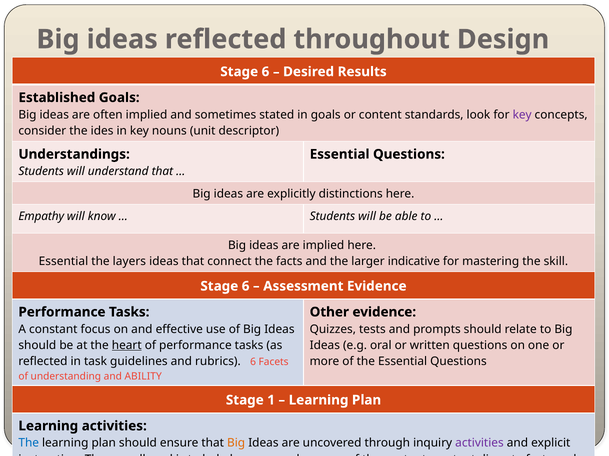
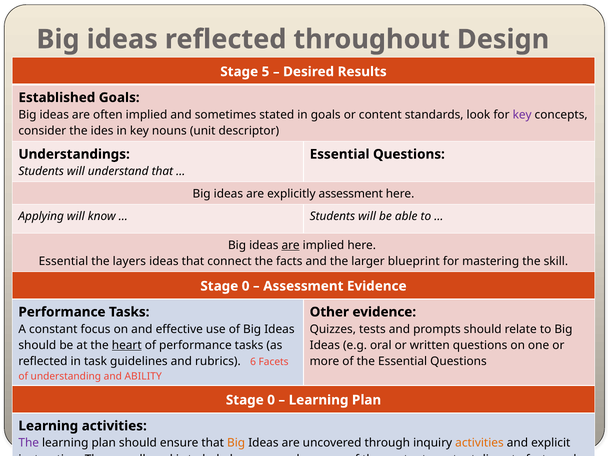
6: 6 -> 5 (265, 72)
explicitly distinctions: distinctions -> assessment (351, 194)
Empathy: Empathy -> Applying (41, 216)
are underline: none -> present (291, 246)
indicative: indicative -> blueprint (414, 262)
6: 6 -> 0 (246, 287)
1: 1 -> 0 (271, 401)
The colour: blue -> purple (29, 444)
activities colour: purple -> orange (479, 444)
